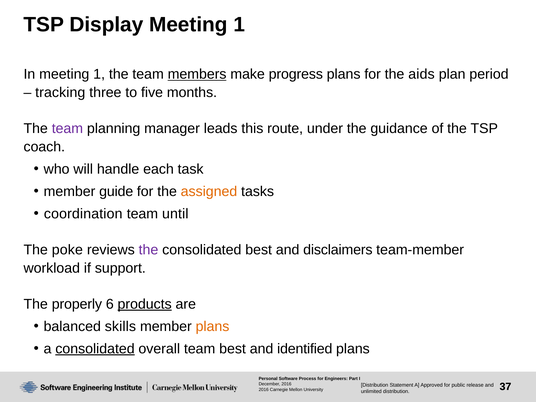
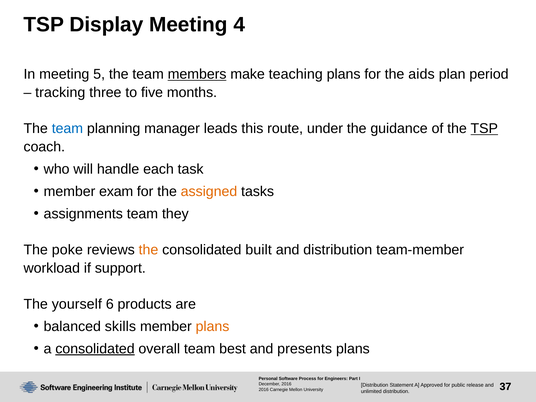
1: 1 -> 4 (239, 25)
In meeting 1: 1 -> 5 (99, 74)
progress: progress -> teaching (296, 74)
team colour: purple -> blue (67, 129)
TSP underline: none -> present (484, 129)
guide: guide -> exam (116, 192)
coordination: coordination -> assignments (83, 214)
until: until -> they (175, 214)
the colour: purple -> orange (148, 250)
consolidated best: best -> built (259, 250)
and disclaimers: disclaimers -> distribution (338, 250)
properly: properly -> yourself (77, 304)
products underline: present -> none (145, 304)
identified: identified -> presents (305, 349)
